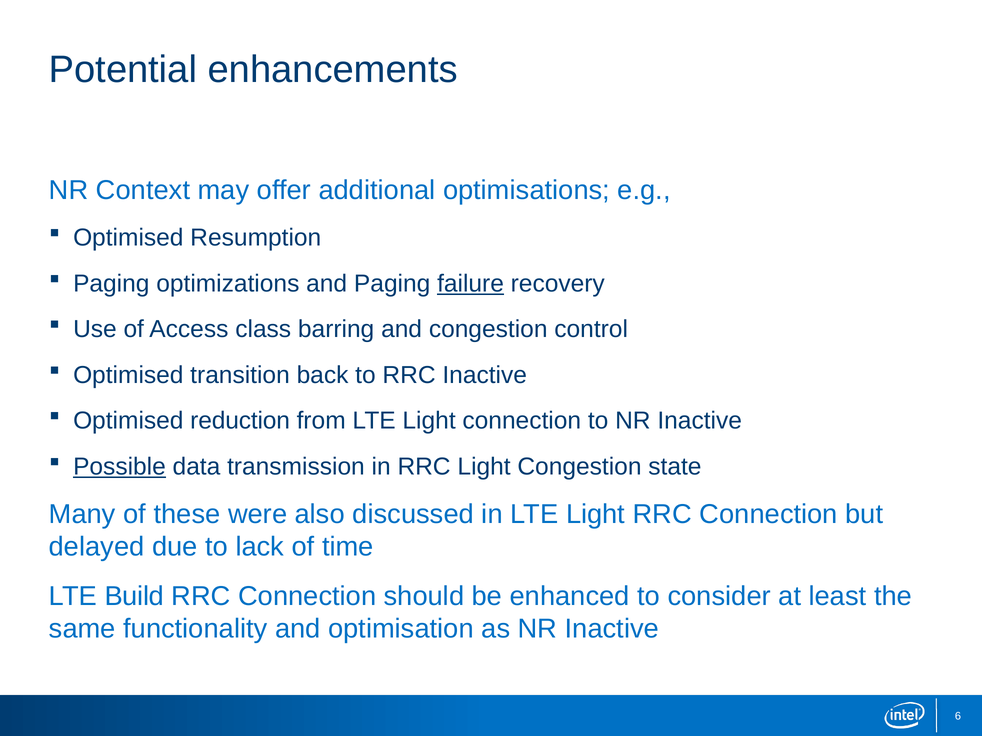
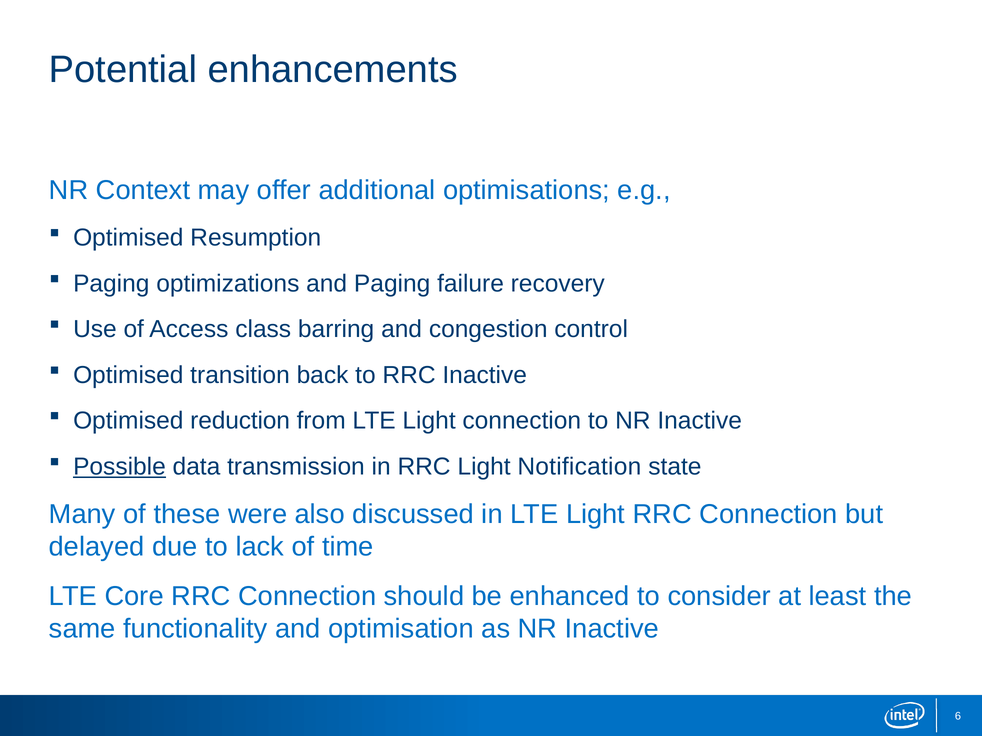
failure underline: present -> none (471, 284)
Light Congestion: Congestion -> Notification (579, 467)
Build: Build -> Core (134, 596)
